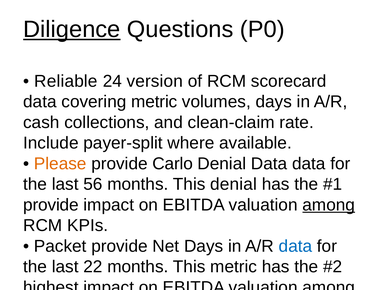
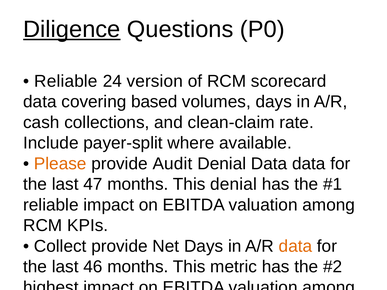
covering metric: metric -> based (154, 102)
Carlo: Carlo -> Audit (172, 164)
56: 56 -> 47 (93, 184)
provide: provide -> reliable (51, 205)
among underline: present -> none (329, 205)
Packet: Packet -> Collect (60, 246)
data colour: blue -> orange (295, 246)
22: 22 -> 46 (93, 267)
